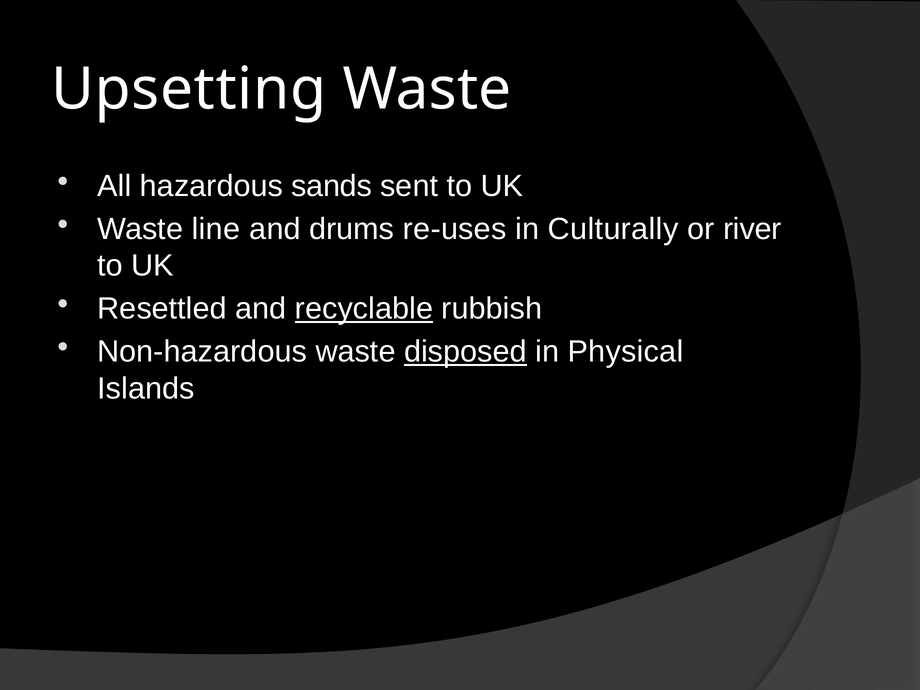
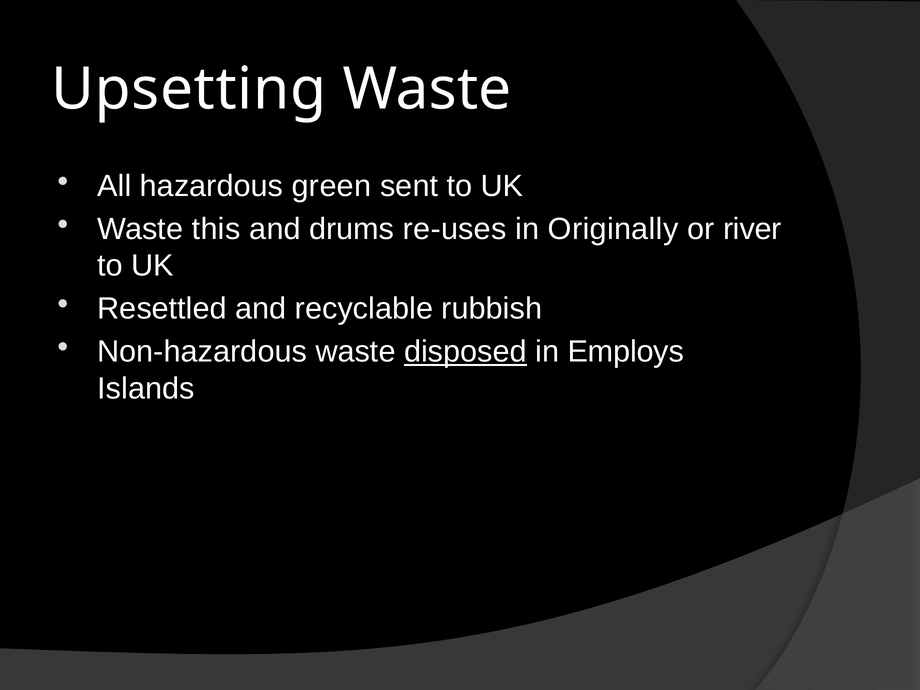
sands: sands -> green (331, 186)
line: line -> this (216, 229)
Culturally: Culturally -> Originally (613, 229)
recyclable underline: present -> none (364, 309)
Physical: Physical -> Employs (626, 352)
